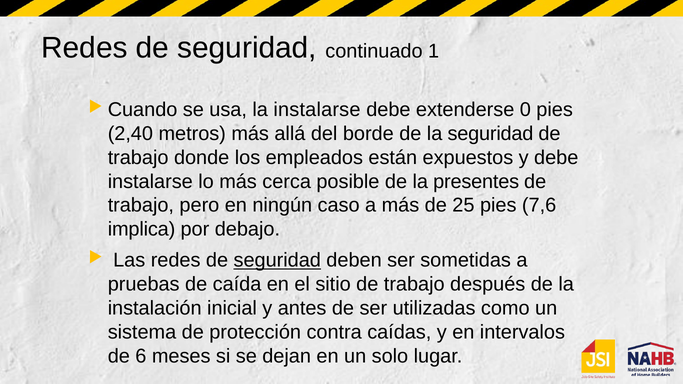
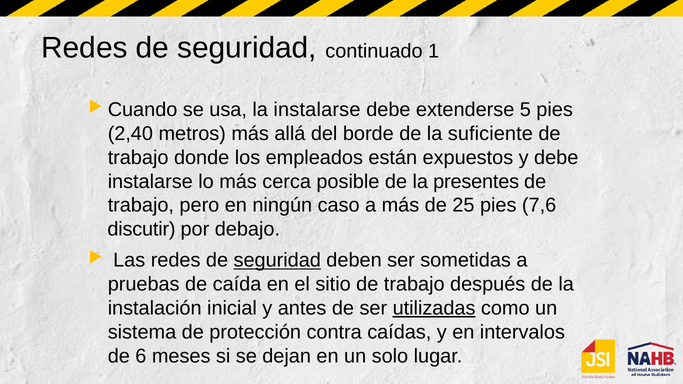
0: 0 -> 5 (525, 110)
la seguridad: seguridad -> suficiente (490, 134)
implica: implica -> discutir (142, 229)
utilizadas underline: none -> present (434, 308)
